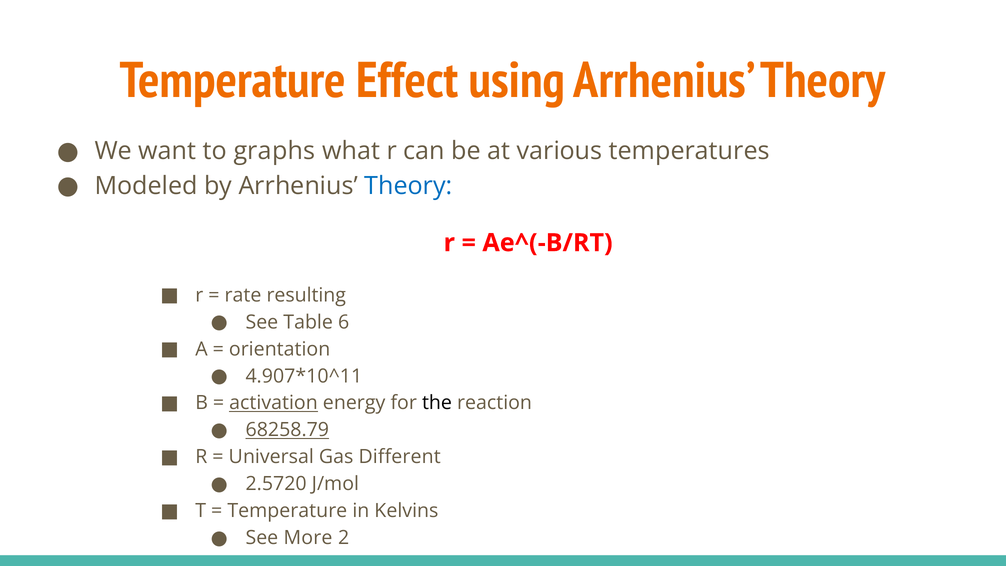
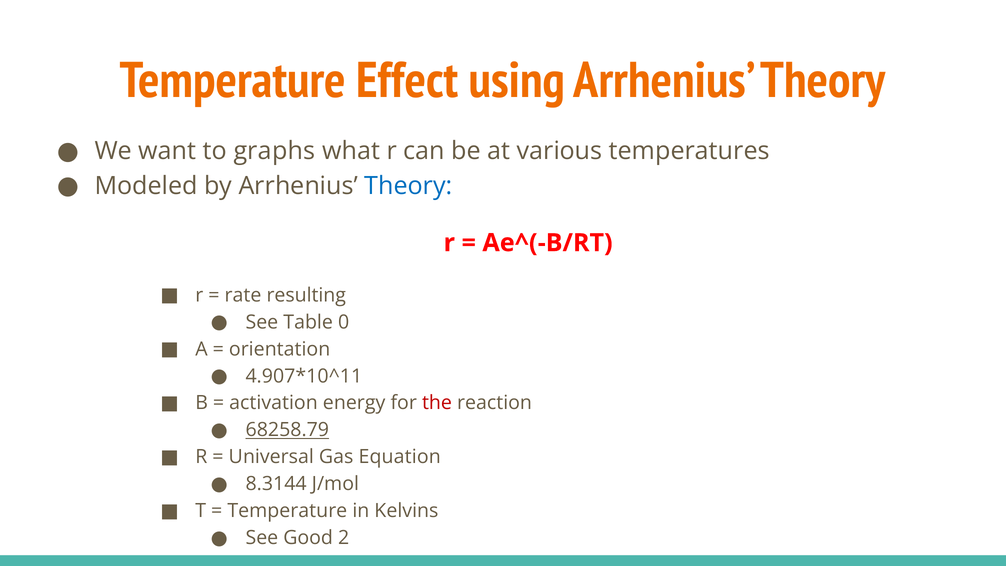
6: 6 -> 0 (344, 322)
activation underline: present -> none (273, 403)
the colour: black -> red (437, 403)
Different: Different -> Equation (400, 457)
2.5720: 2.5720 -> 8.3144 (276, 484)
More: More -> Good (308, 538)
